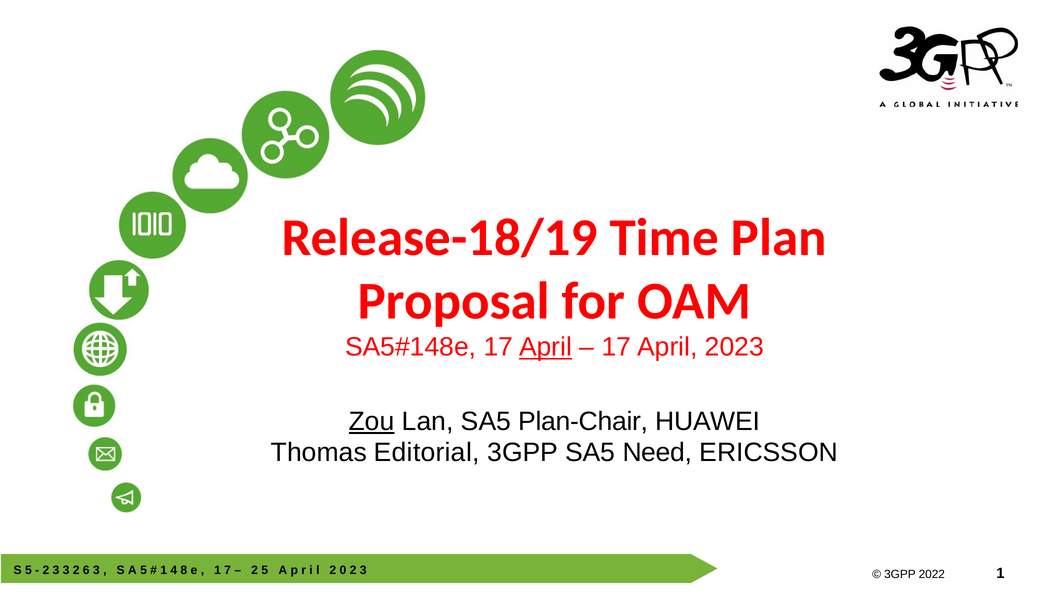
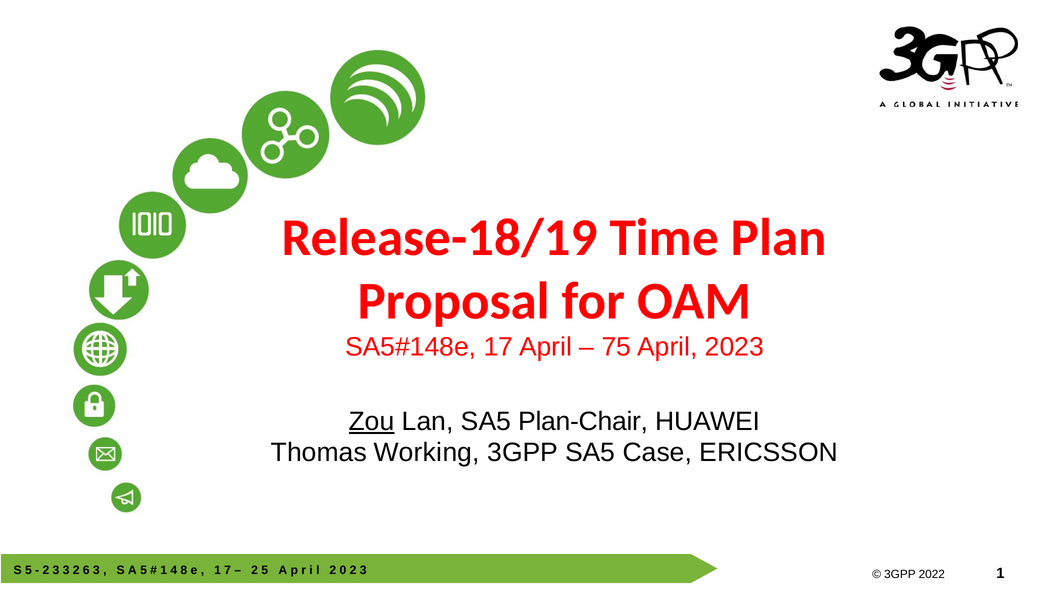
April underline: present -> none (546, 347)
17: 17 -> 75 (616, 347)
Editorial: Editorial -> Working (427, 453)
Need: Need -> Case (657, 453)
